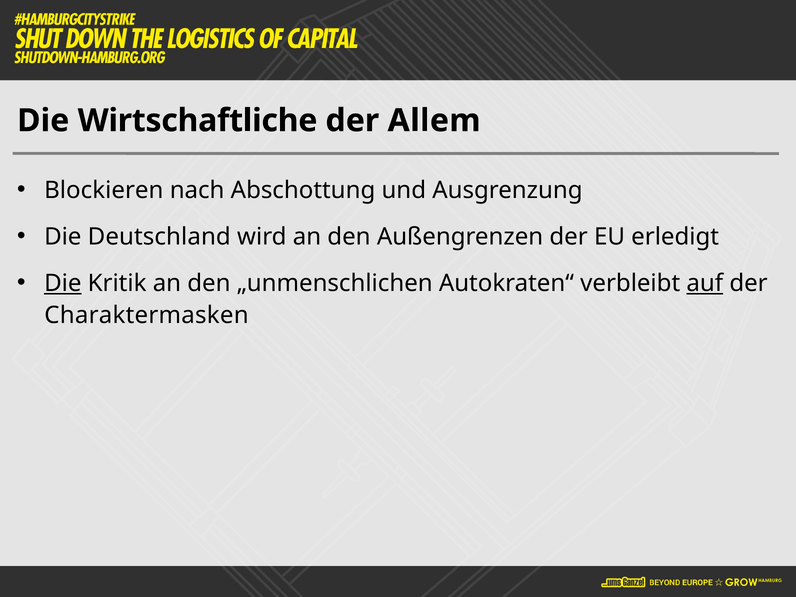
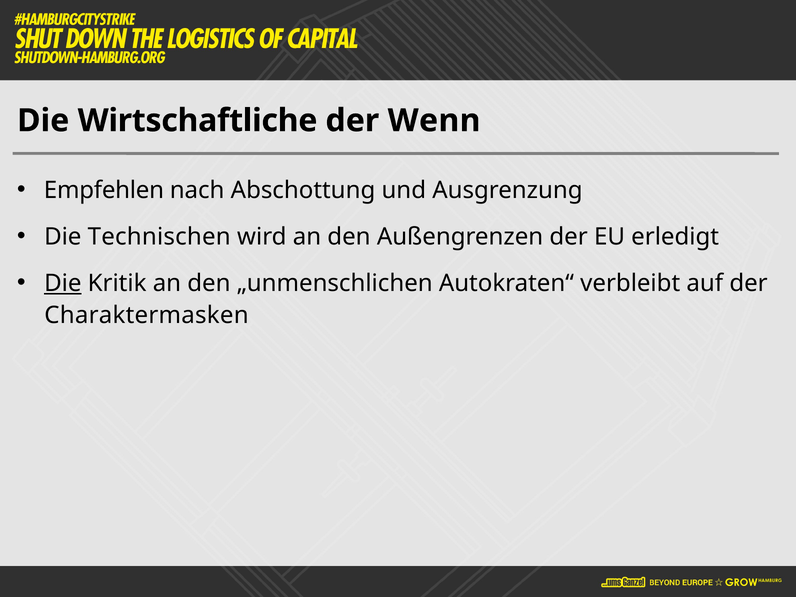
Allem: Allem -> Wenn (434, 121)
Blockieren: Blockieren -> Empfehlen (104, 190)
Deutschland: Deutschland -> Technischen (159, 237)
auf underline: present -> none (705, 283)
